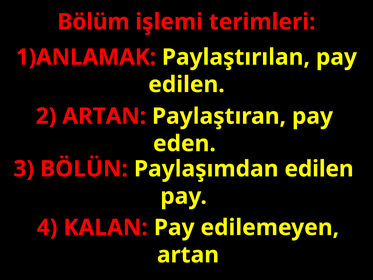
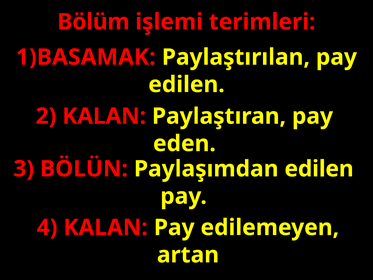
1)ANLAMAK: 1)ANLAMAK -> 1)BASAMAK (86, 57)
2 ARTAN: ARTAN -> KALAN (104, 116)
